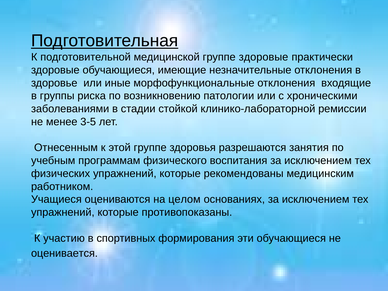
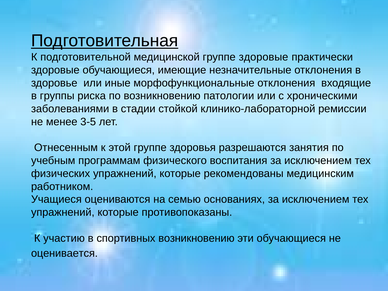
целом: целом -> семью (184, 199)
спортивных формирования: формирования -> возникновению (196, 238)
